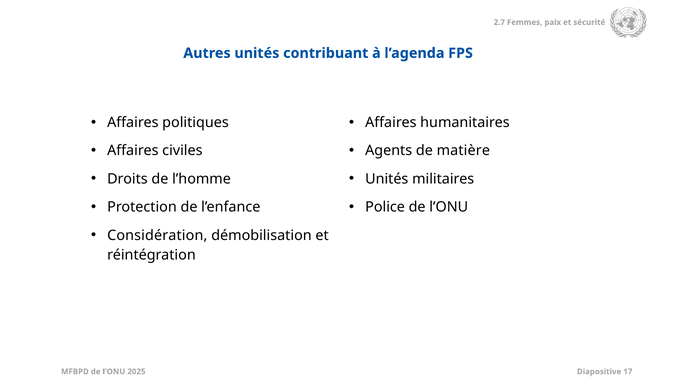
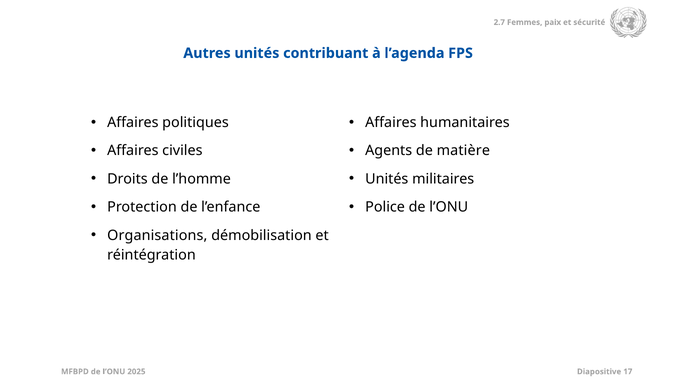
Considération: Considération -> Organisations (157, 235)
